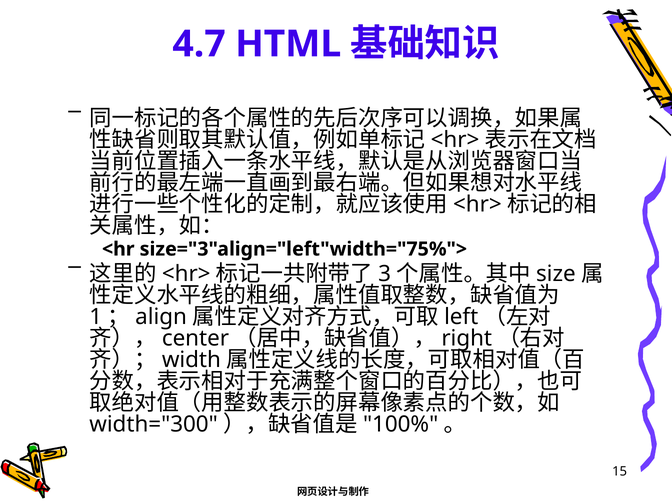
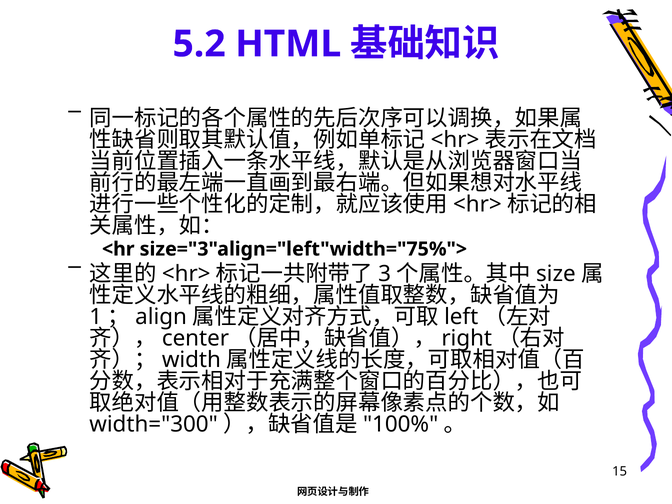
4.7: 4.7 -> 5.2 (199, 44)
